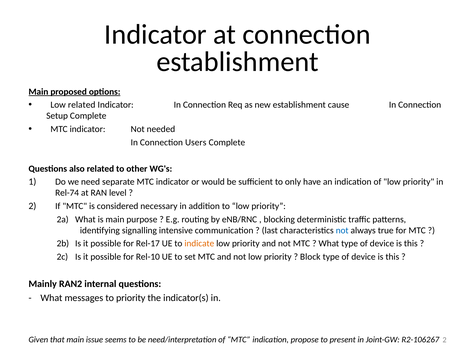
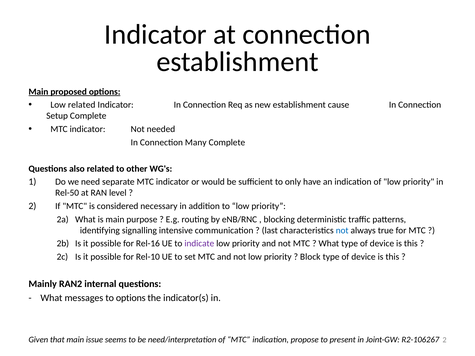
Users: Users -> Many (196, 142)
Rel-74: Rel-74 -> Rel-50 (67, 193)
Rel-17: Rel-17 -> Rel-16 (148, 244)
indicate colour: orange -> purple (199, 244)
to priority: priority -> options (131, 298)
